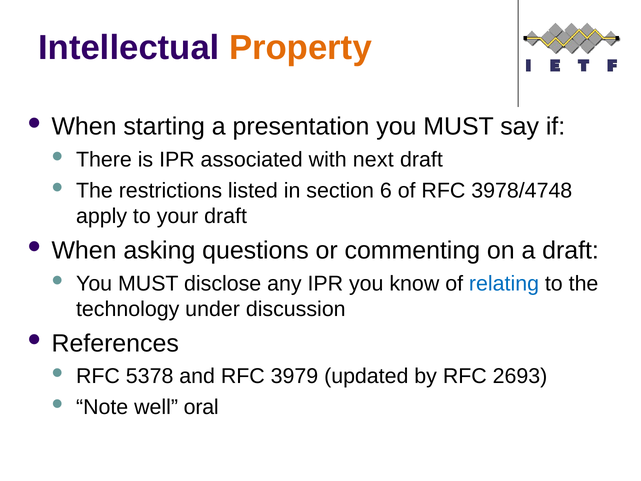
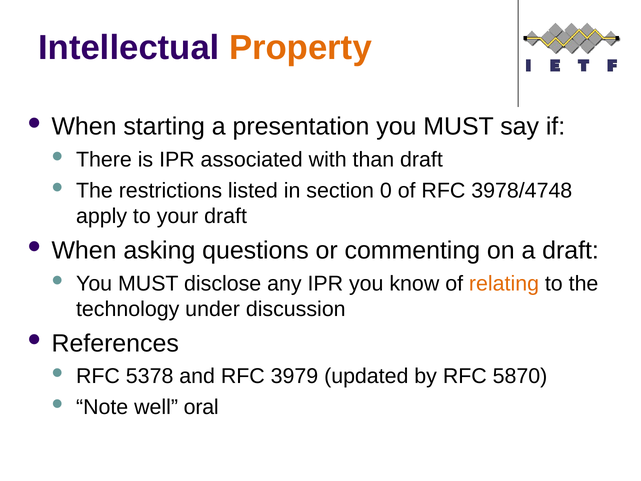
next: next -> than (373, 160)
6: 6 -> 0 (386, 191)
relating colour: blue -> orange (504, 283)
2693: 2693 -> 5870 (520, 376)
